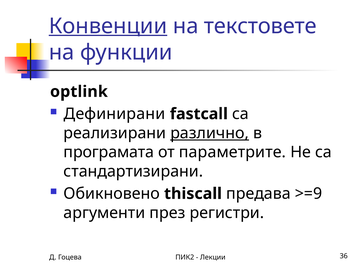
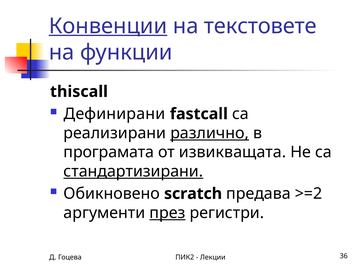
optlink: optlink -> thiscall (79, 92)
параметрите: параметрите -> извикващата (233, 152)
стандартизирани underline: none -> present (133, 172)
thiscall: thiscall -> scratch (193, 194)
>=9: >=9 -> >=2 (309, 194)
през underline: none -> present (167, 213)
